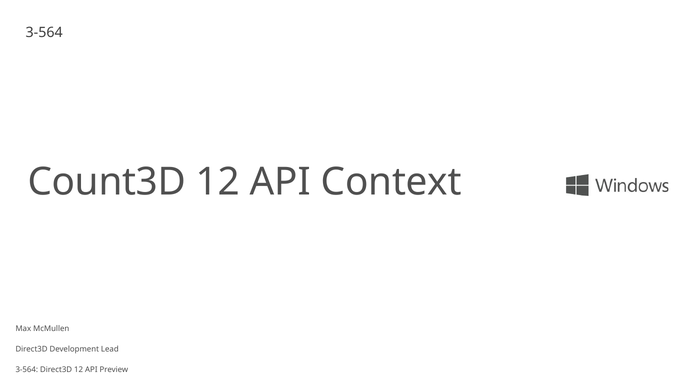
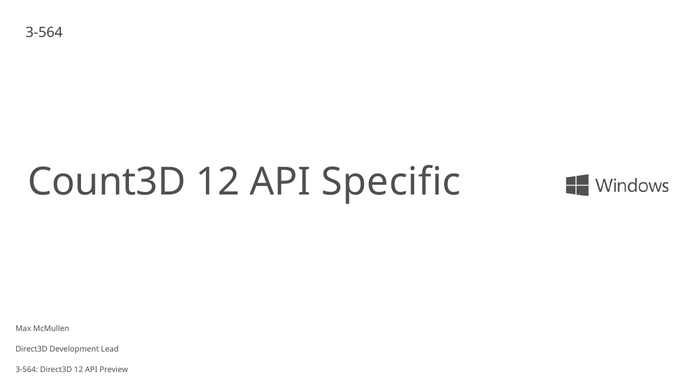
Context: Context -> Specific (391, 181)
